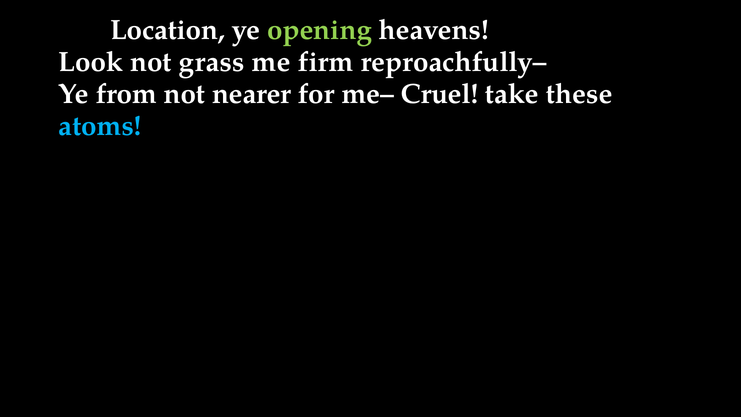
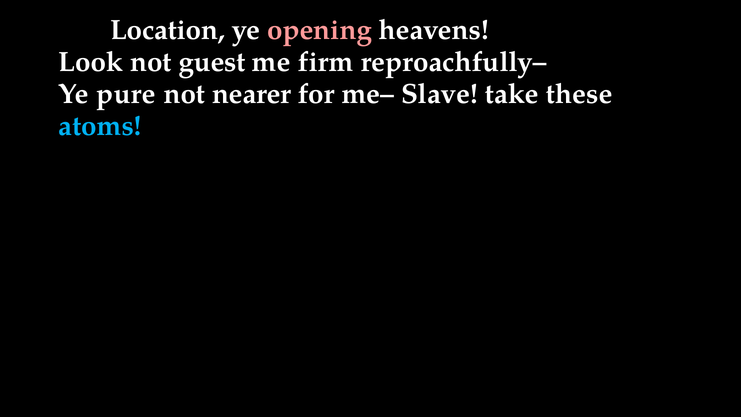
opening colour: light green -> pink (320, 30)
grass: grass -> guest (212, 62)
from: from -> pure (126, 94)
Cruel: Cruel -> Slave (439, 94)
